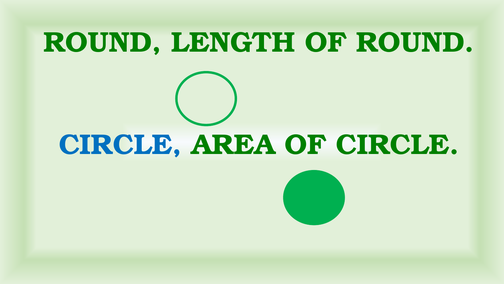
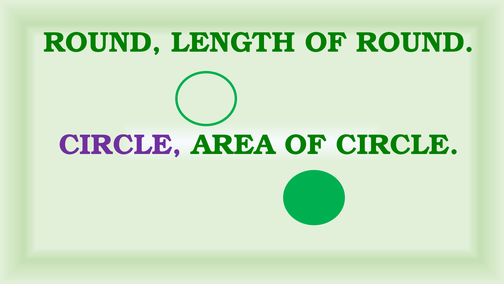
CIRCLE colour: blue -> purple (120, 145)
